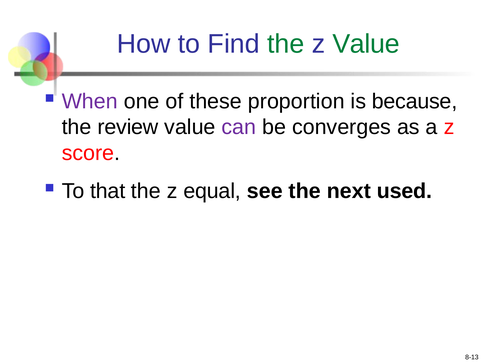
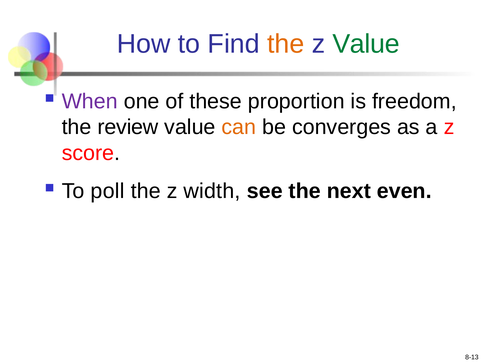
the colour: green -> orange (286, 44)
because: because -> freedom (414, 101)
can colour: purple -> orange (239, 127)
that: that -> poll (108, 191)
equal: equal -> width (212, 191)
used: used -> even (404, 191)
